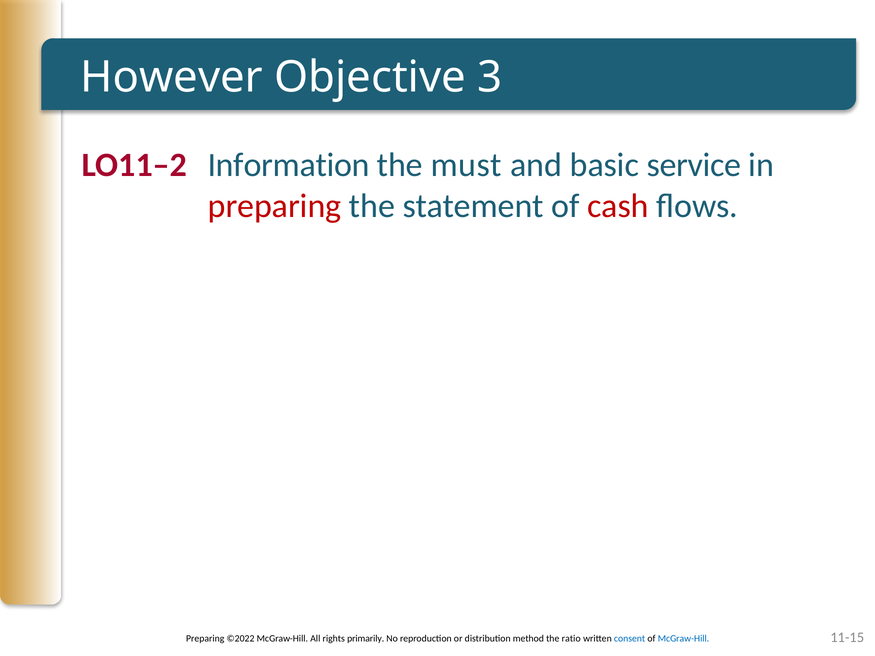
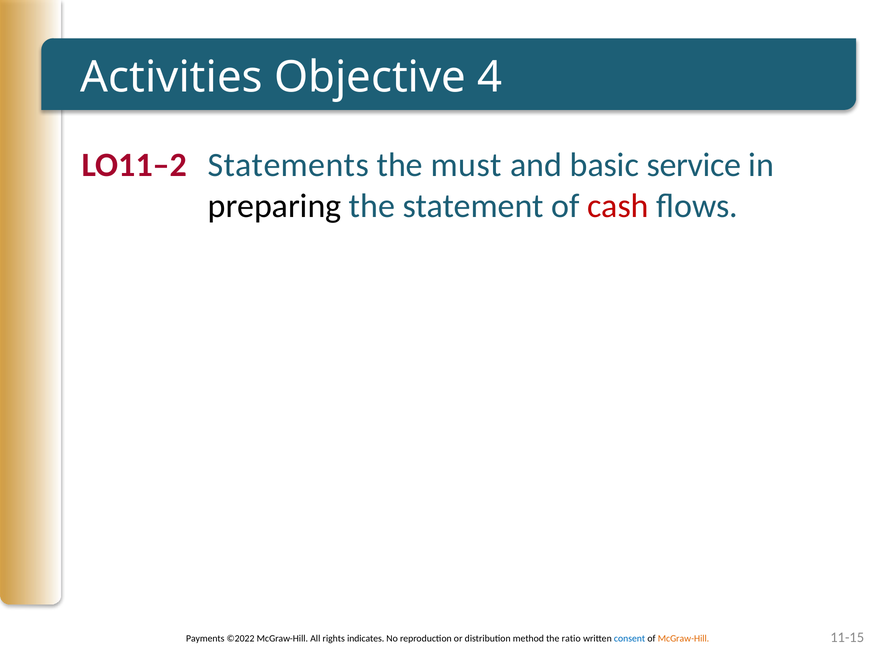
However: However -> Activities (172, 77)
3: 3 -> 4 (490, 77)
Information: Information -> Statements (288, 165)
preparing colour: red -> black (275, 206)
Preparing: Preparing -> Payments (205, 639)
primarily: primarily -> indicates (366, 639)
McGraw-Hill colour: blue -> orange (683, 639)
